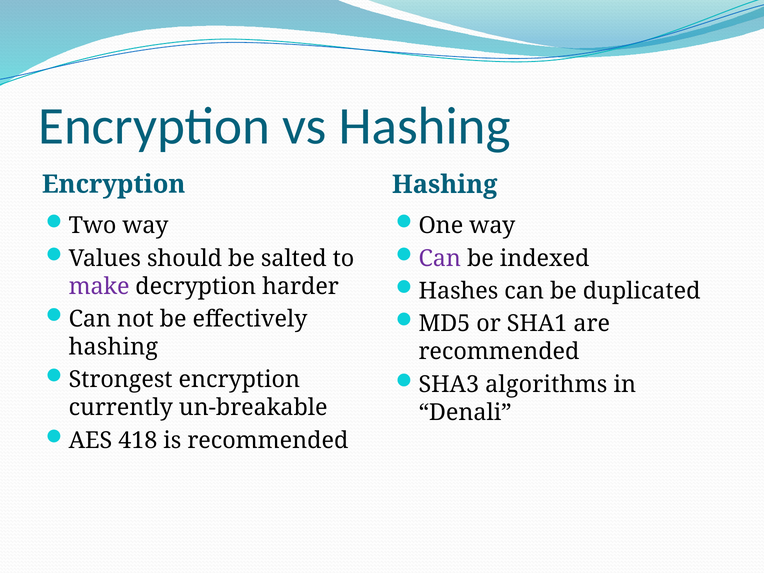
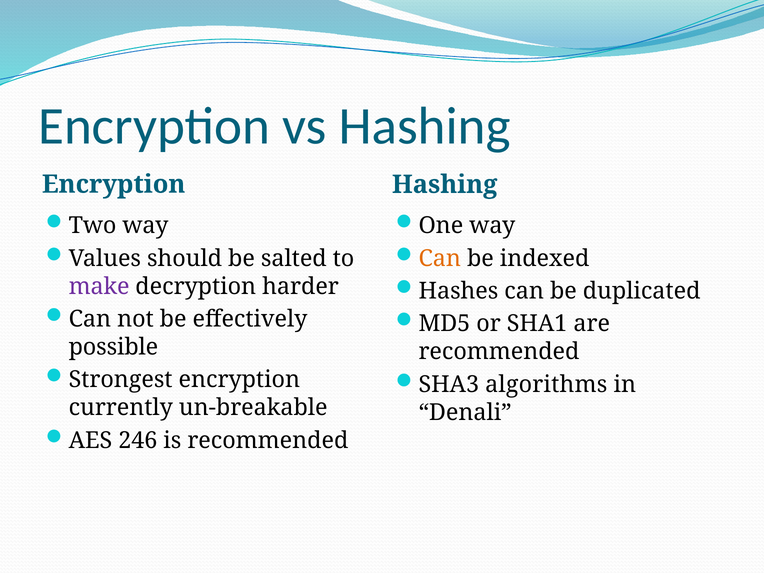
Can colour: purple -> orange (440, 258)
hashing: hashing -> possible (113, 347)
418: 418 -> 246 (138, 440)
